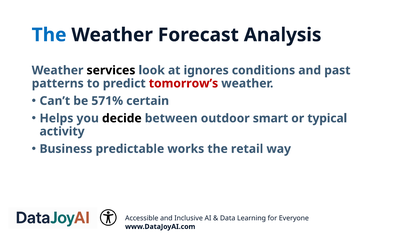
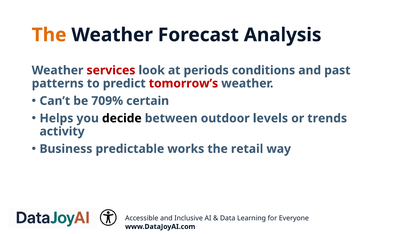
The colour: blue -> orange (49, 35)
services colour: black -> red (111, 70)
ignores: ignores -> periods (206, 70)
571%: 571% -> 709% (107, 101)
smart: smart -> levels (270, 118)
typical: typical -> trends (327, 118)
